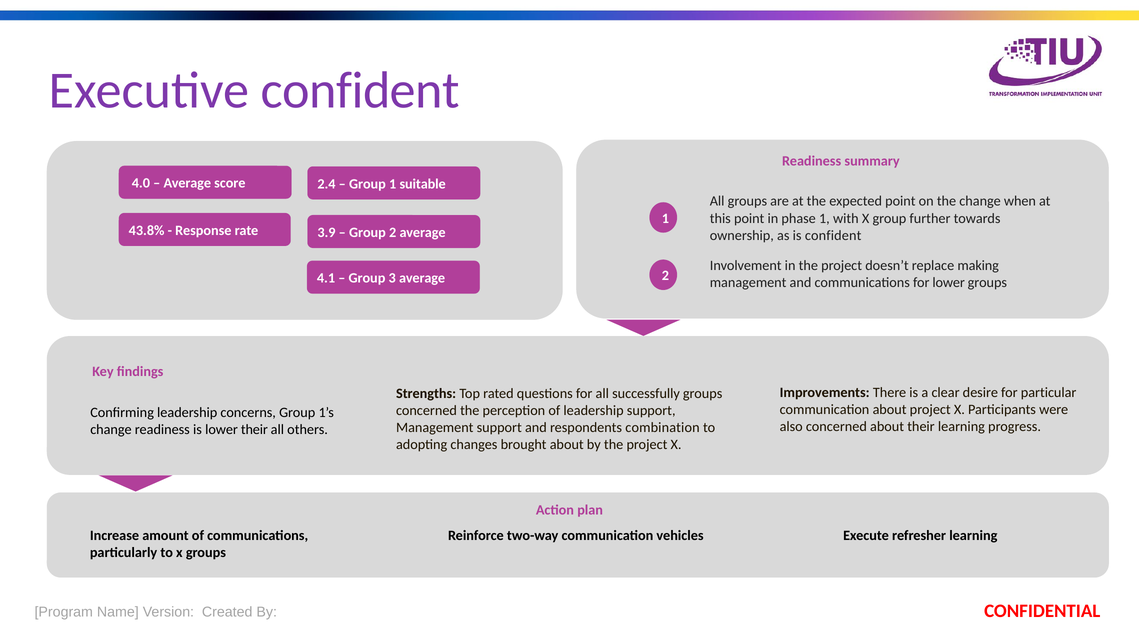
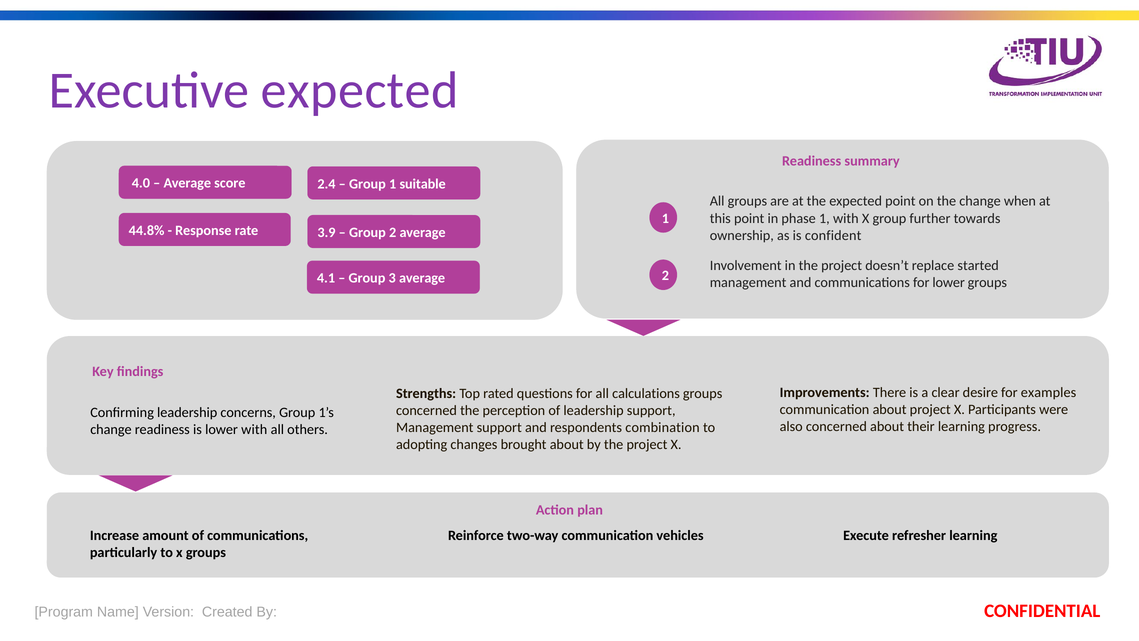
Executive confident: confident -> expected (360, 90)
43.8%: 43.8% -> 44.8% (147, 230)
making: making -> started (978, 265)
particular: particular -> examples (1049, 392)
successfully: successfully -> calculations (646, 393)
lower their: their -> with (254, 429)
